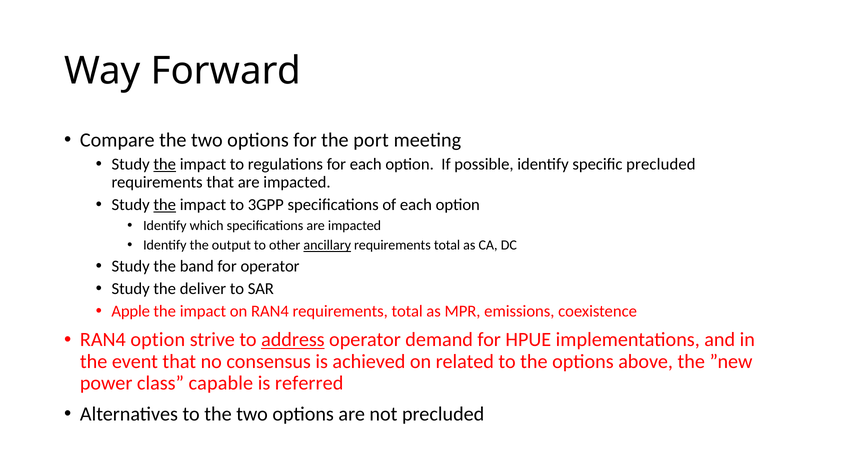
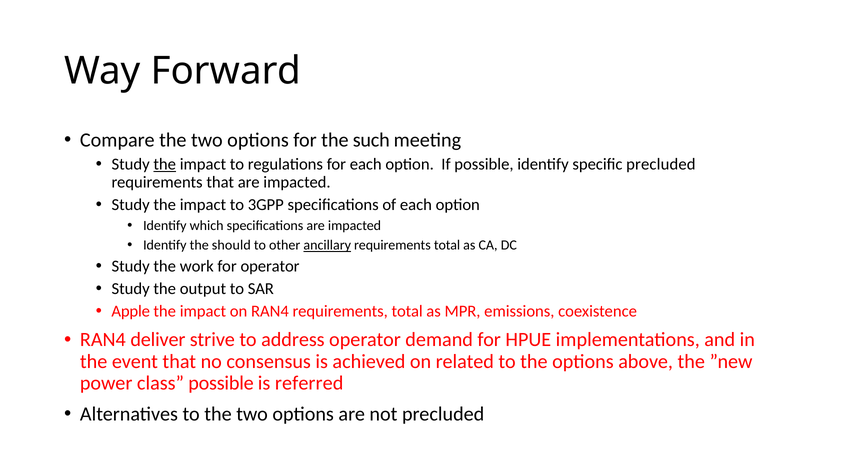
port: port -> such (371, 140)
the underline: present -> none (165, 205)
output: output -> should (231, 245)
band: band -> work (197, 266)
deliver: deliver -> output (203, 288)
RAN4 option: option -> deliver (158, 339)
address underline: present -> none (293, 339)
class capable: capable -> possible (221, 383)
